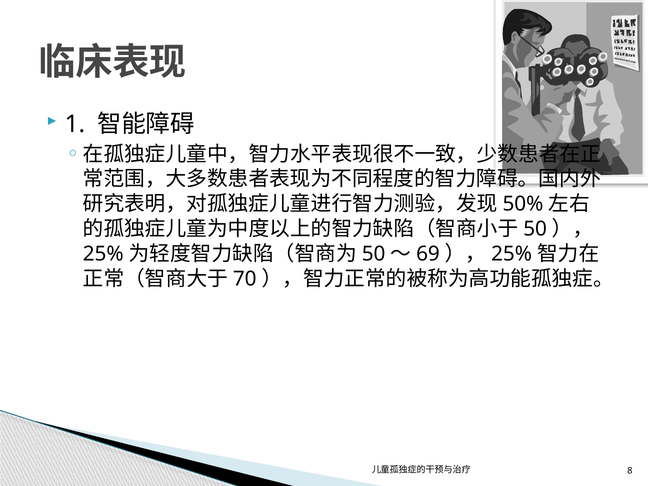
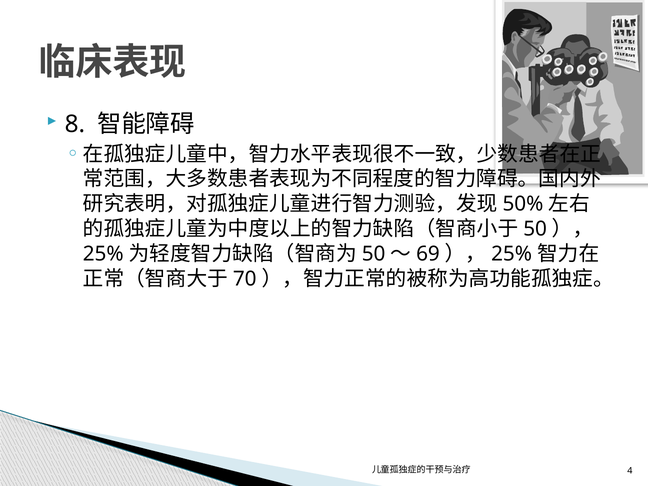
1: 1 -> 8 (75, 124)
8: 8 -> 4 (630, 471)
